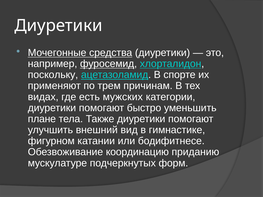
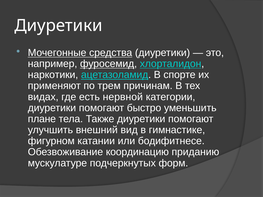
поскольку: поскольку -> наркотики (53, 75)
мужских: мужских -> нервной (123, 97)
